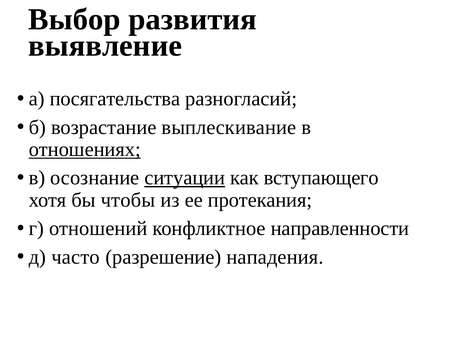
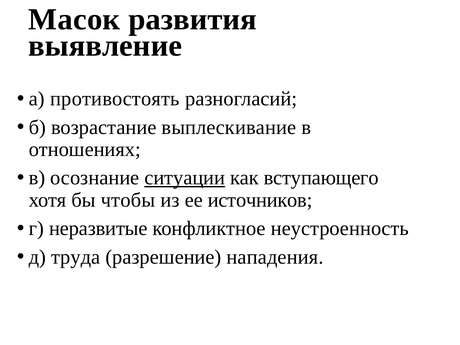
Выбор: Выбор -> Масок (74, 19)
посягательства: посягательства -> противостоять (115, 99)
отношениях underline: present -> none (85, 149)
протекания: протекания -> источников (260, 200)
отношений: отношений -> неразвитые (98, 228)
направленности: направленности -> неустроенность (340, 228)
часто: часто -> труда (76, 257)
